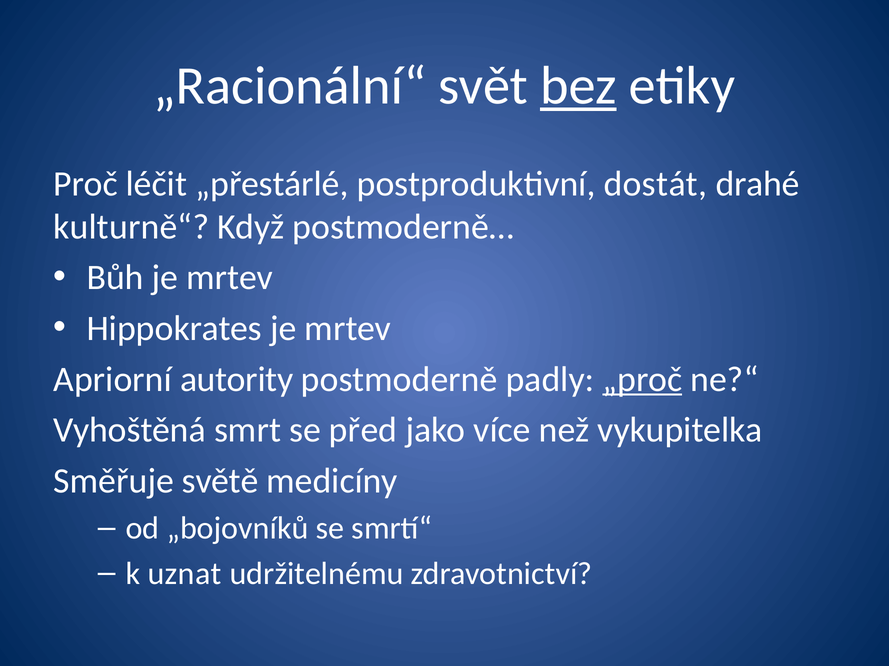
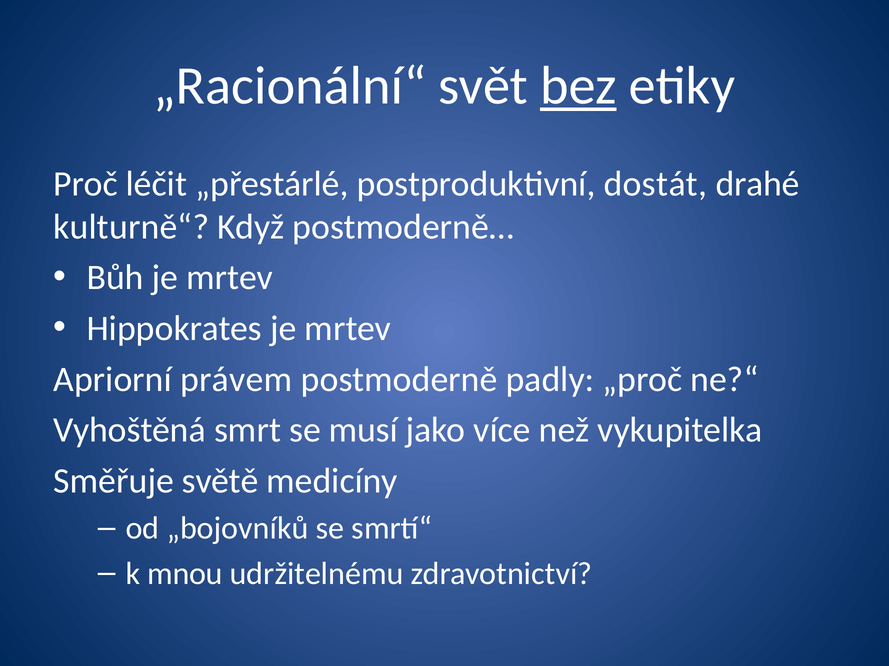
autority: autority -> právem (236, 380)
„proč underline: present -> none (642, 380)
před: před -> musí (363, 431)
uznat: uznat -> mnou (185, 574)
